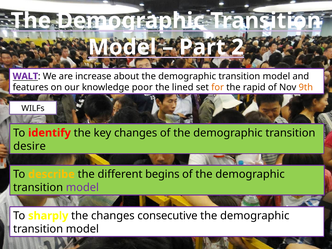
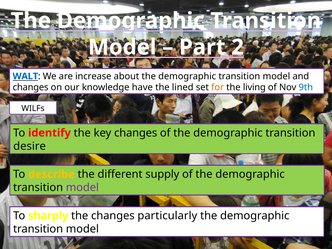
WALT colour: purple -> blue (25, 76)
features: features -> changes (31, 87)
poor: poor -> have (142, 87)
rapid: rapid -> living (254, 87)
9th colour: orange -> blue (306, 87)
begins: begins -> supply (162, 174)
consecutive: consecutive -> particularly (167, 216)
